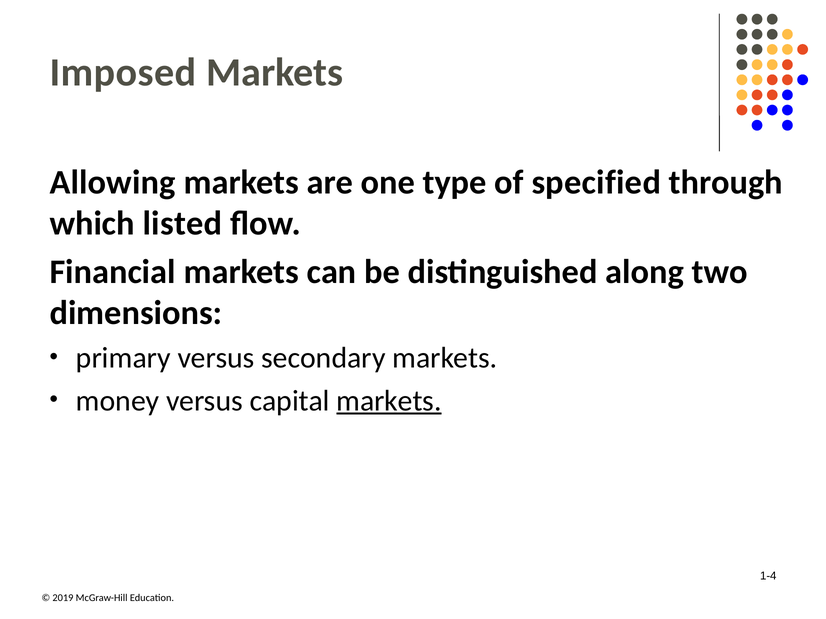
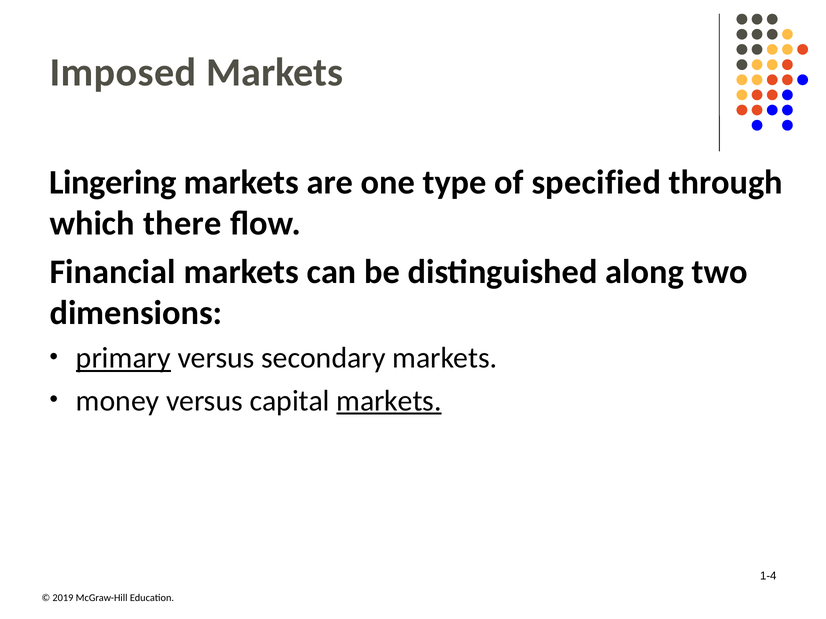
Allowing: Allowing -> Lingering (113, 182)
listed: listed -> there (182, 224)
primary underline: none -> present (123, 358)
